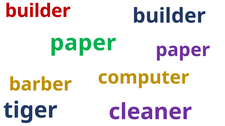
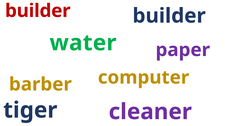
paper: paper -> water (83, 43)
